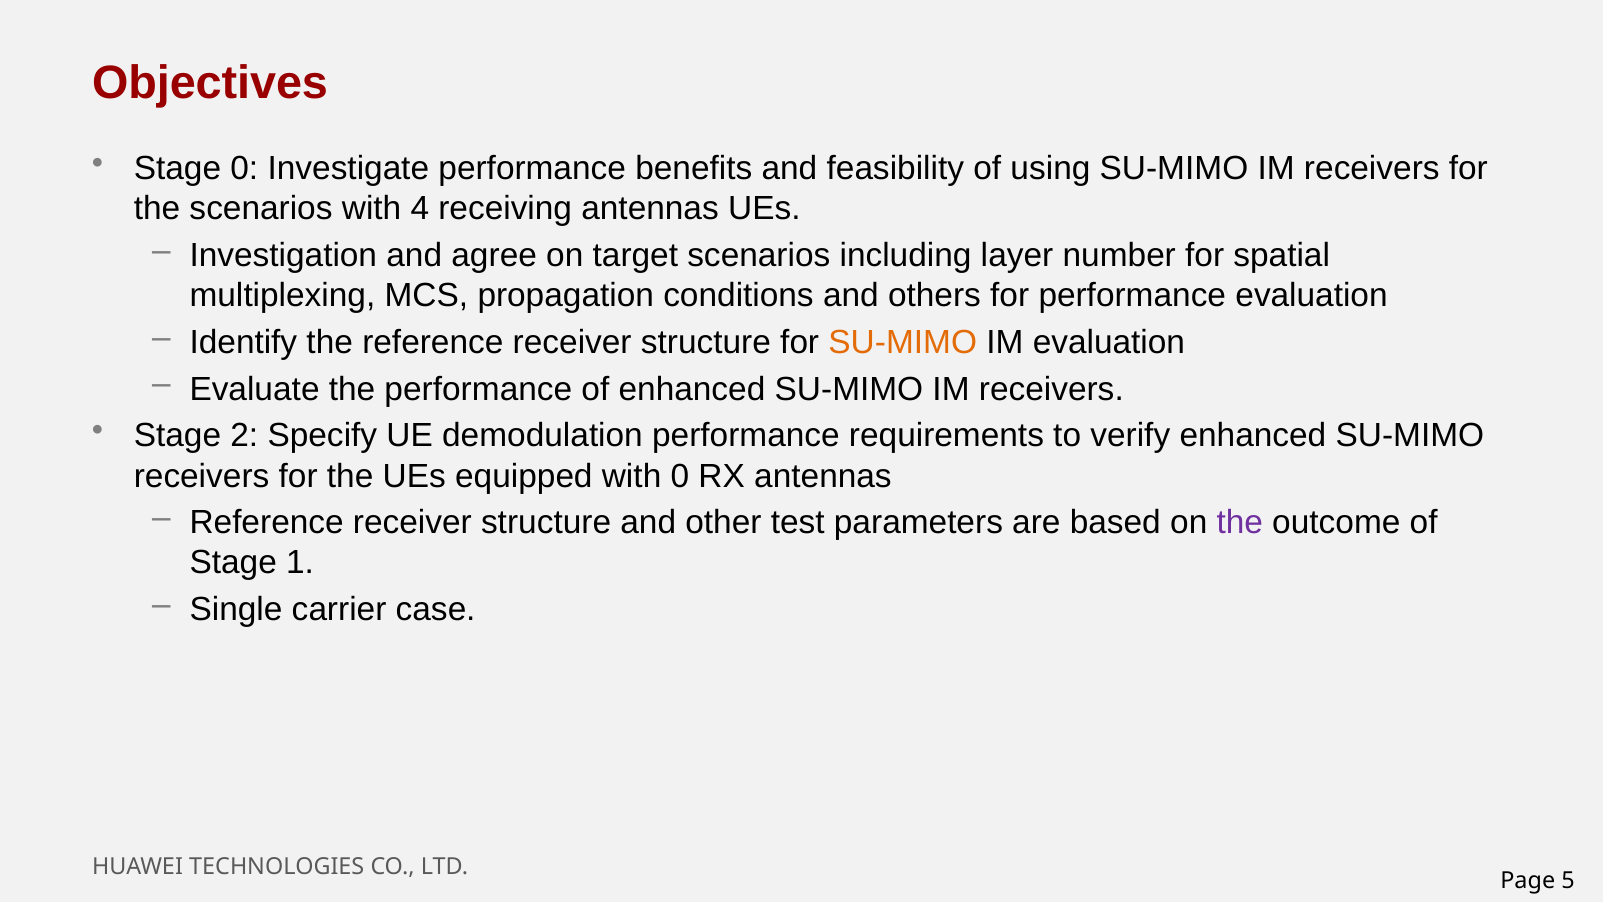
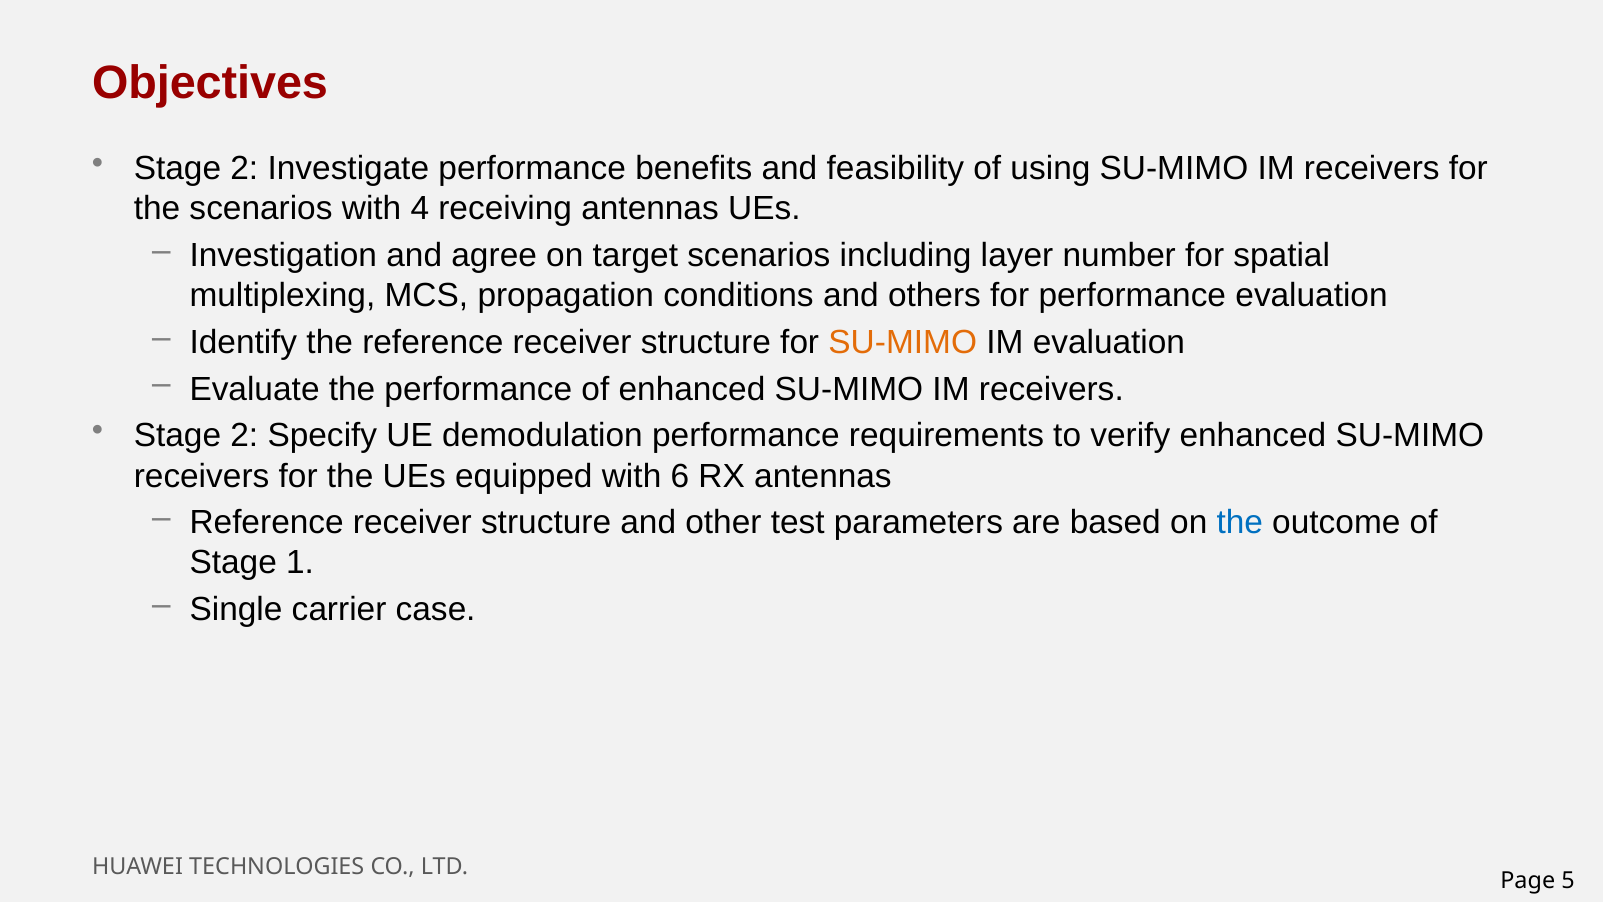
0: 0 -> 2 (244, 169)
with 0: 0 -> 6 (680, 476)
the colour: purple -> blue (1240, 523)
